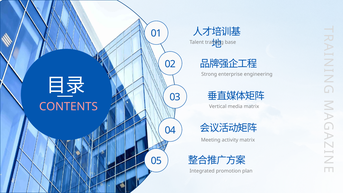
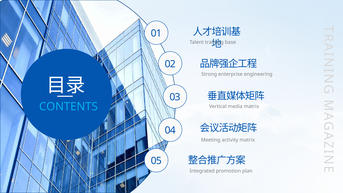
CONTENTS colour: pink -> light blue (68, 107)
